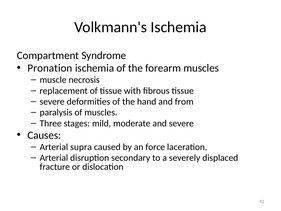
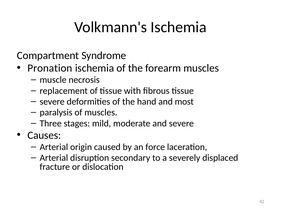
from: from -> most (184, 101)
supra: supra -> origin (81, 147)
